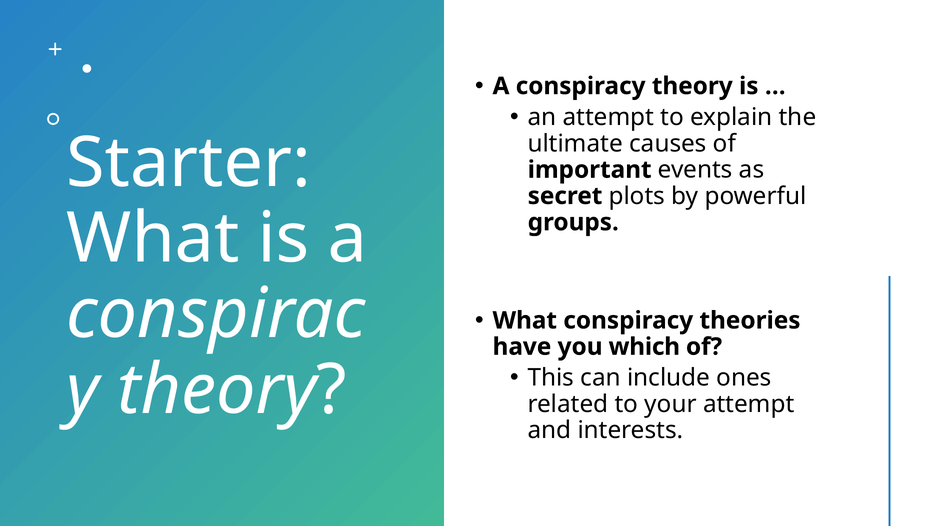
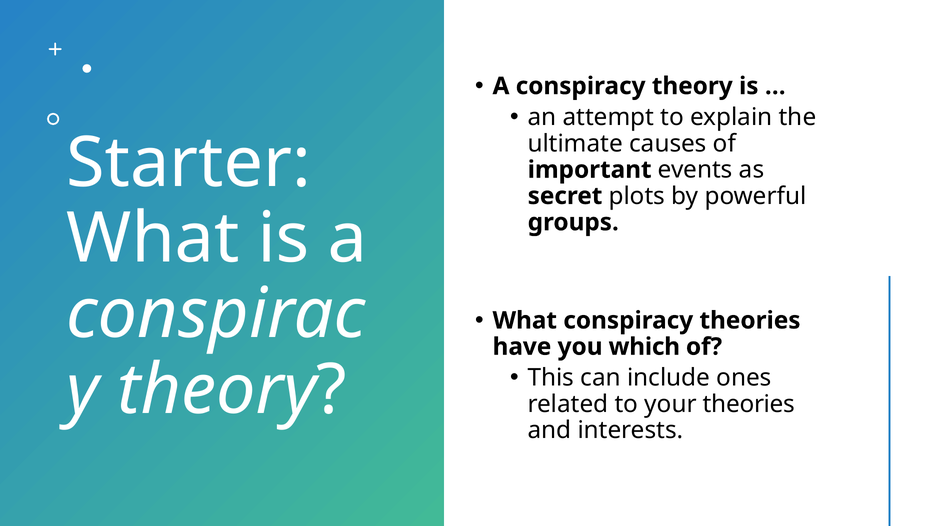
your attempt: attempt -> theories (749, 405)
